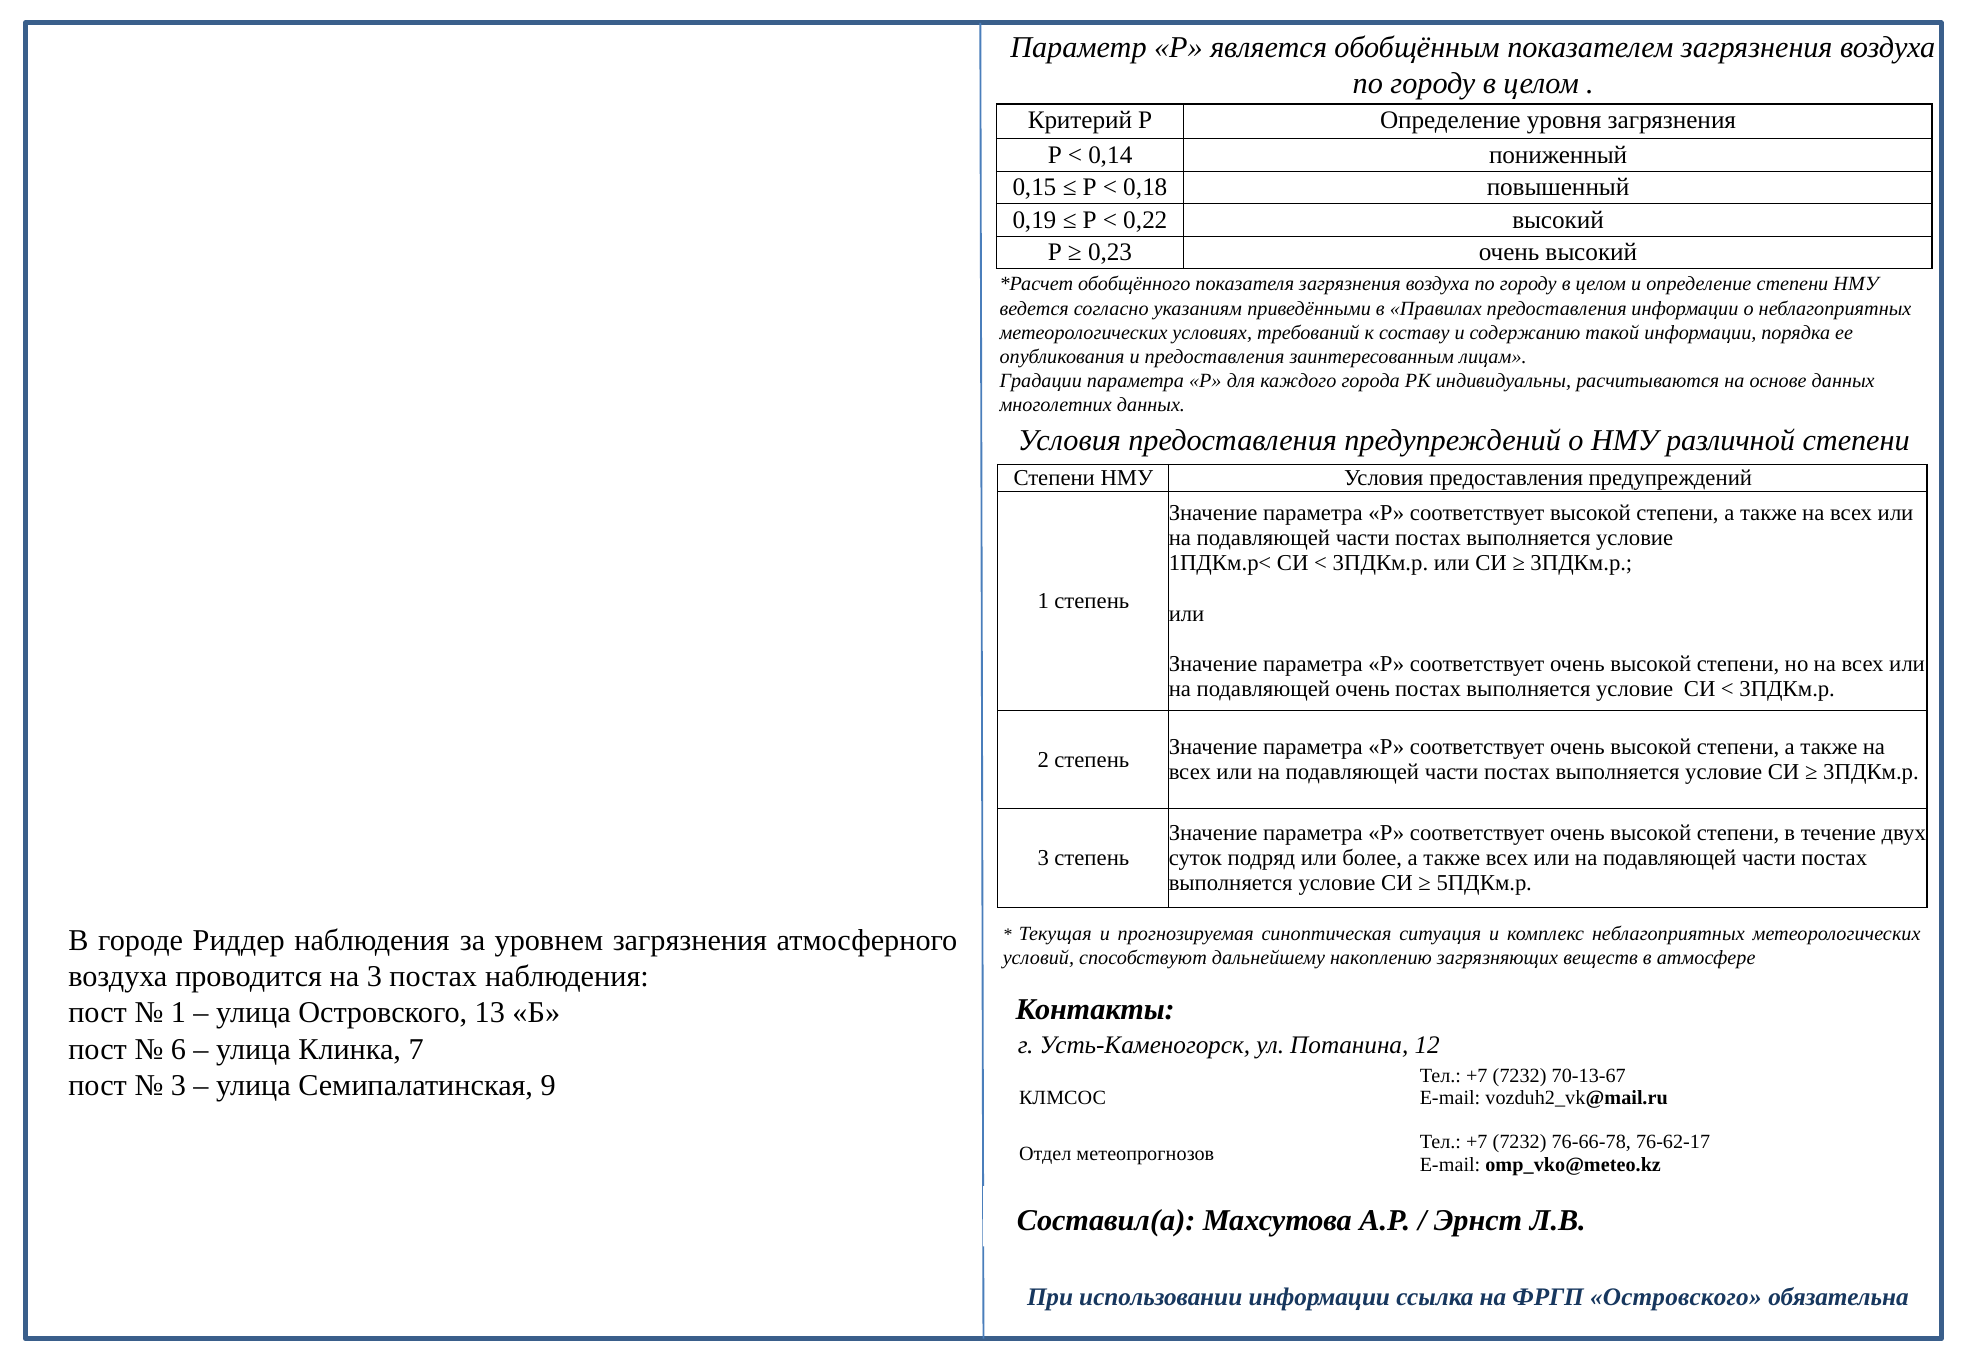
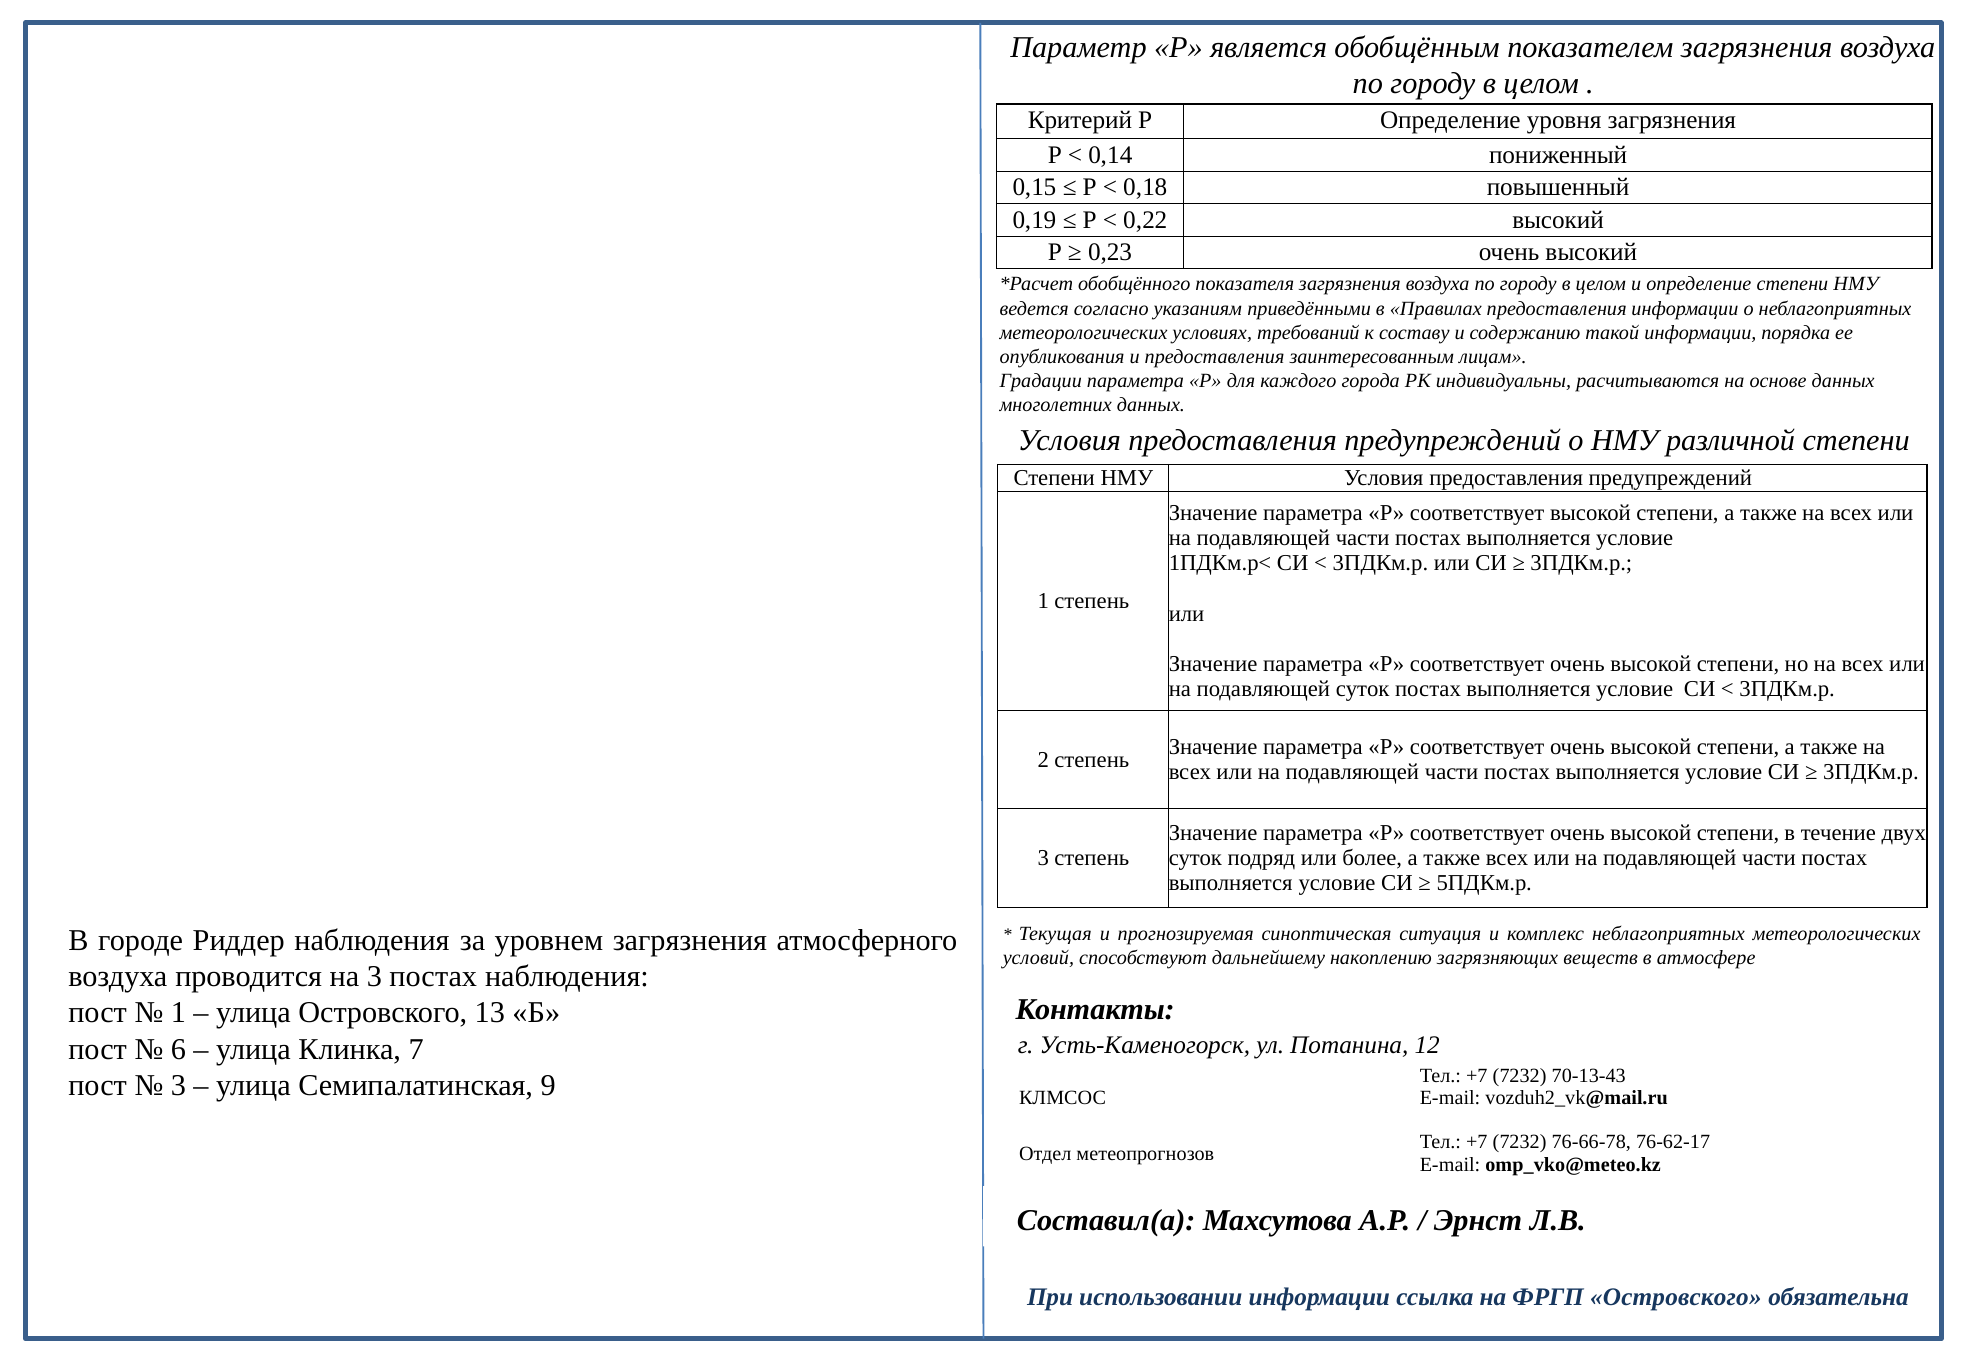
подавляющей очень: очень -> суток (1363, 689)
70-13-67: 70-13-67 -> 70-13-43 (1589, 1075)
